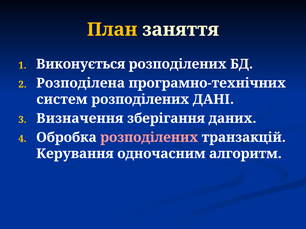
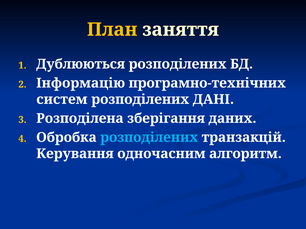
Виконується: Виконується -> Дублюються (81, 64)
Розподілена: Розподілена -> Інформацію (81, 83)
Визначення: Визначення -> Розподілена (80, 119)
розподілених colour: pink -> light blue (149, 138)
